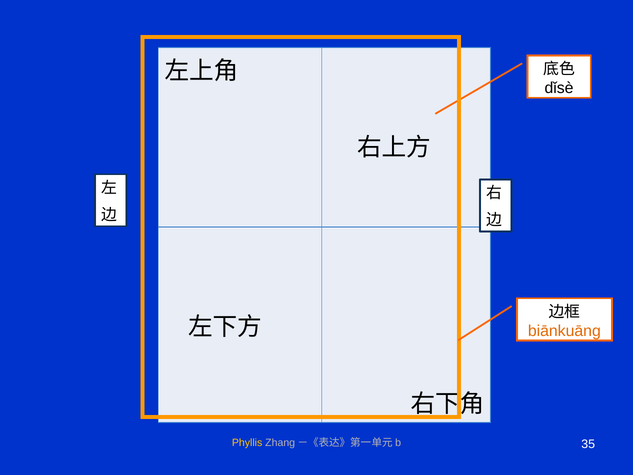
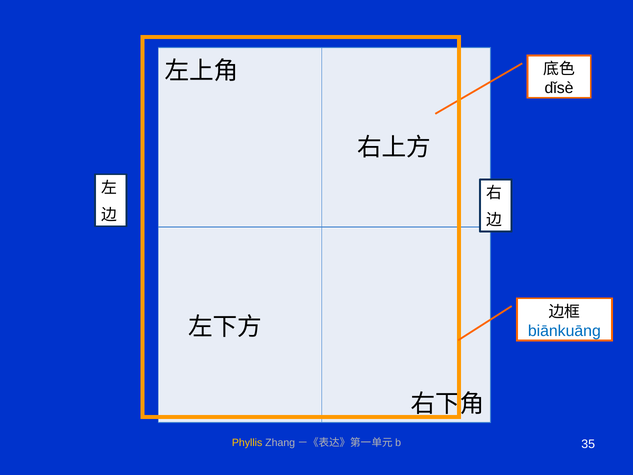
biānkuāng colour: orange -> blue (564, 331)
